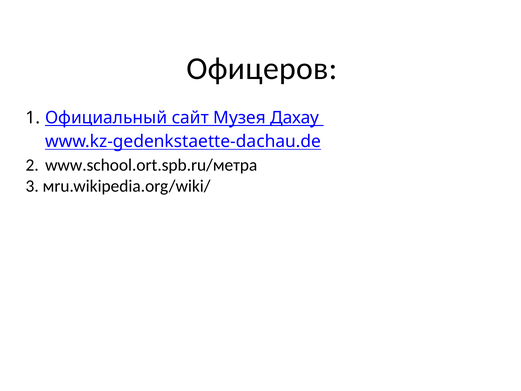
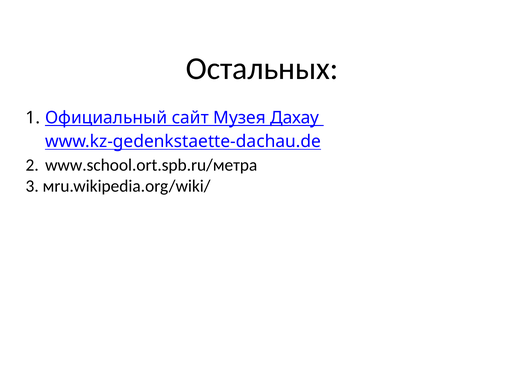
Офицеров: Офицеров -> Остальных (262, 69)
